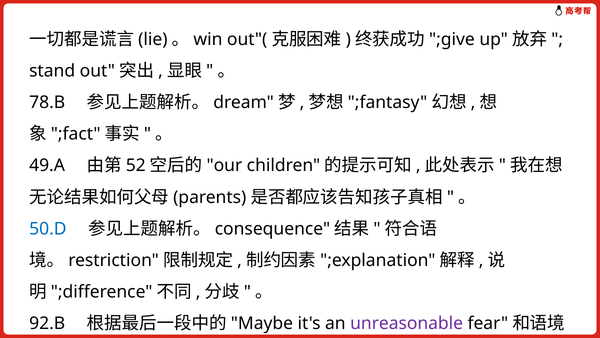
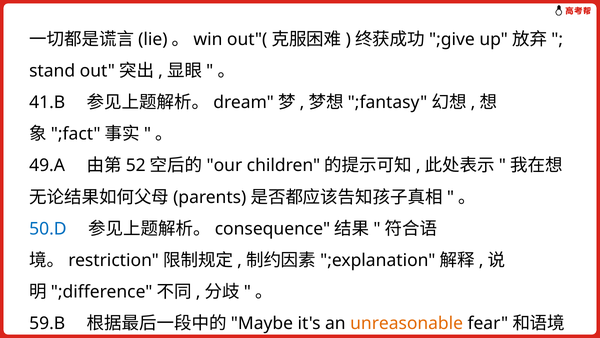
78.B: 78.B -> 41.B (47, 102)
92.B: 92.B -> 59.B (47, 323)
unreasonable colour: purple -> orange (407, 323)
